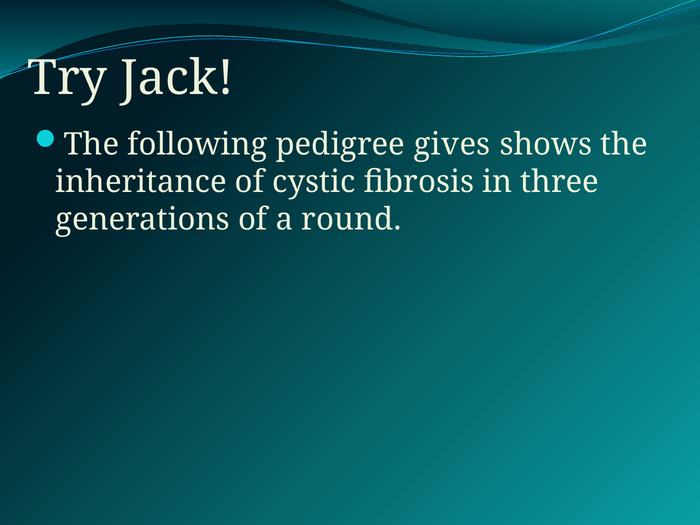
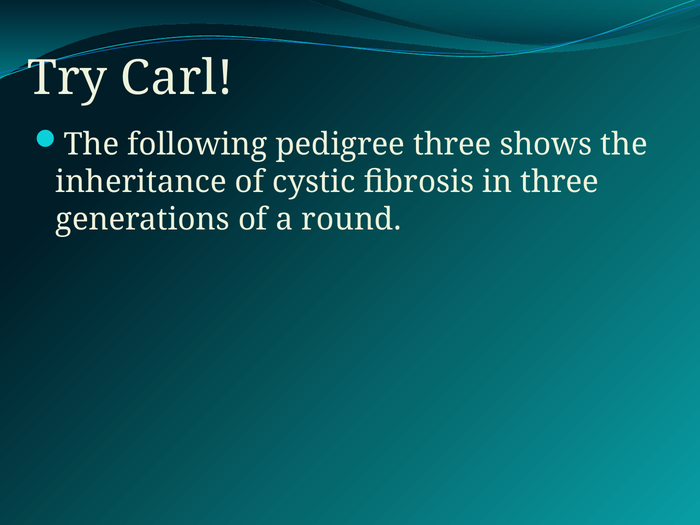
Jack: Jack -> Carl (177, 78)
pedigree gives: gives -> three (452, 145)
